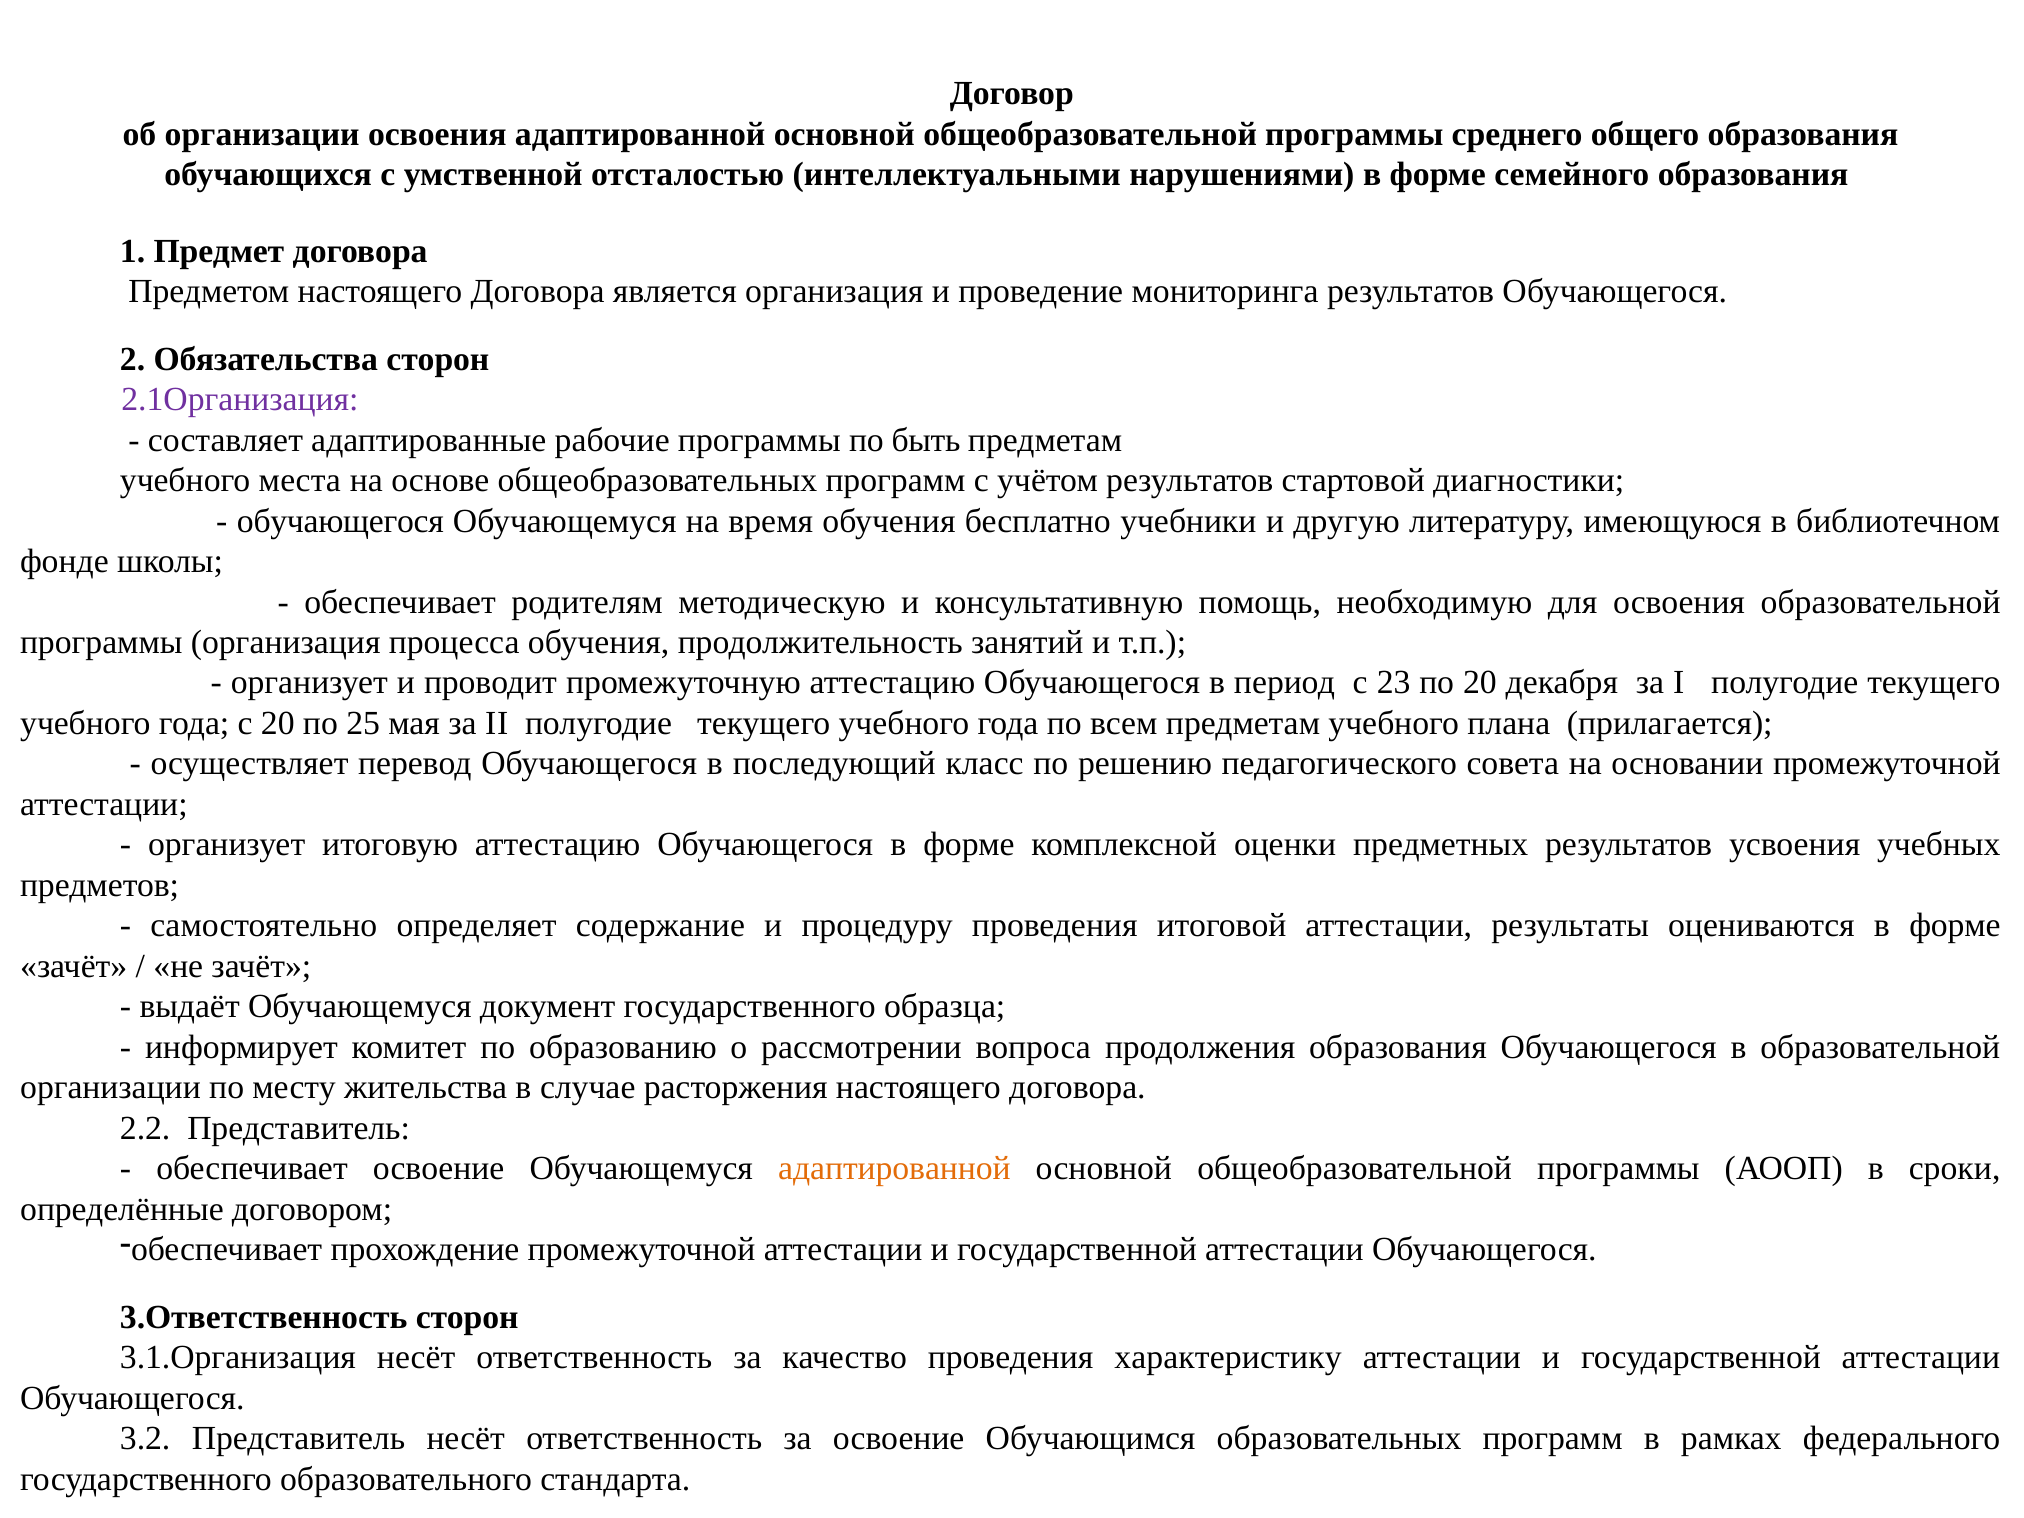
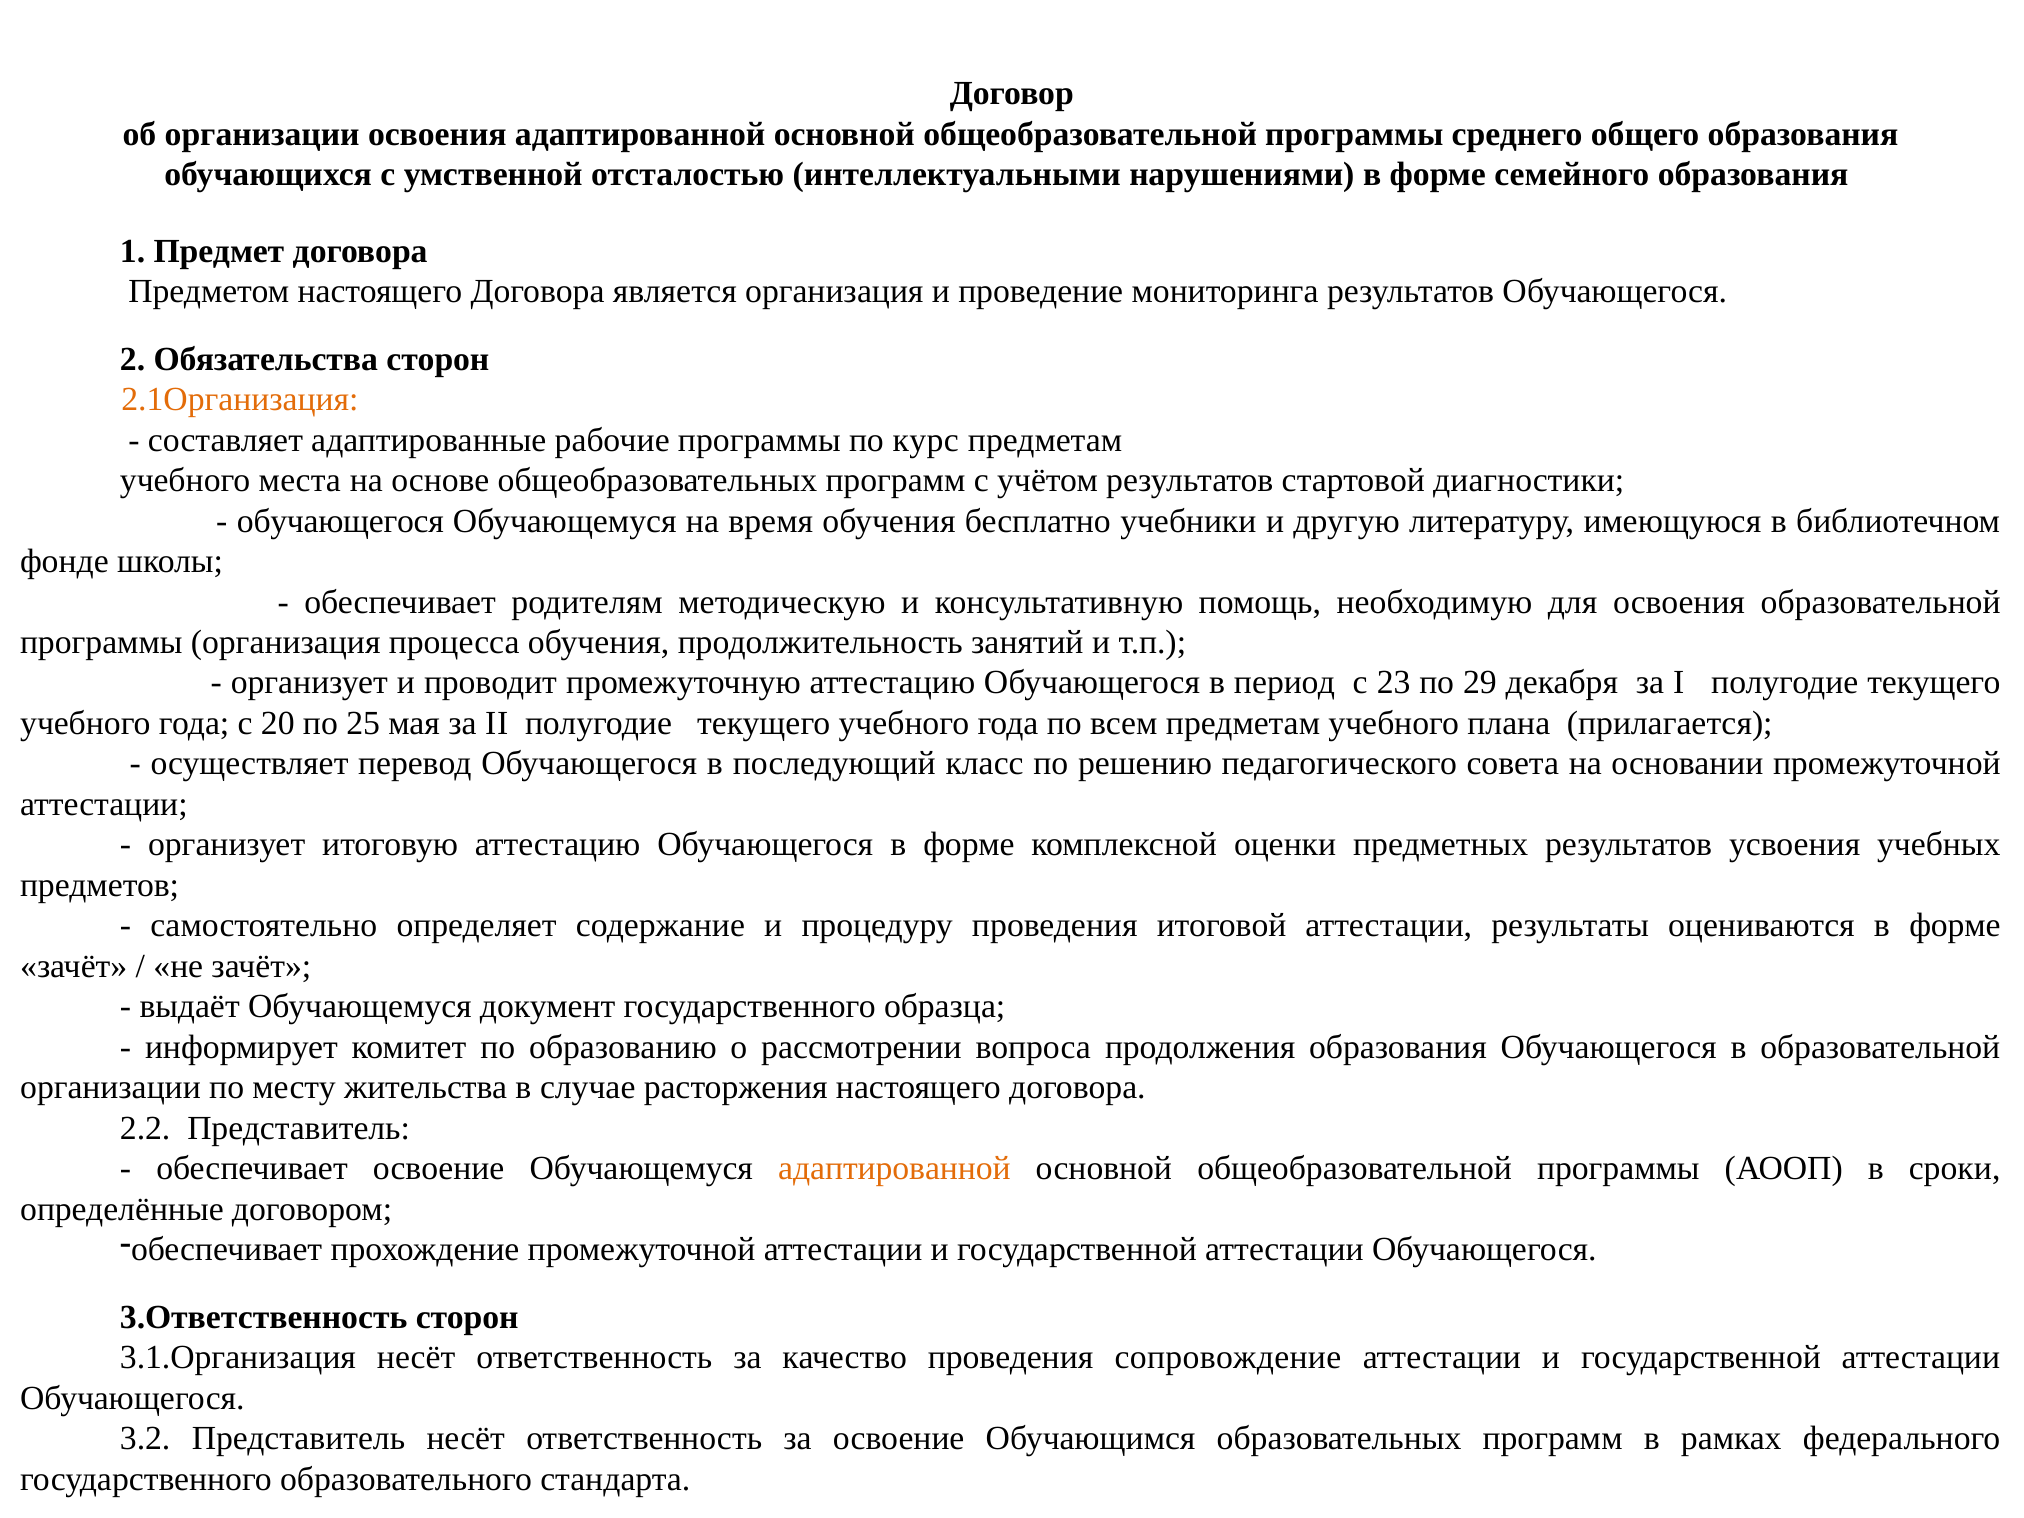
2.1Организация colour: purple -> orange (240, 399)
быть: быть -> курс (926, 440)
по 20: 20 -> 29 (1480, 683)
характеристику: характеристику -> сопровождение (1228, 1357)
